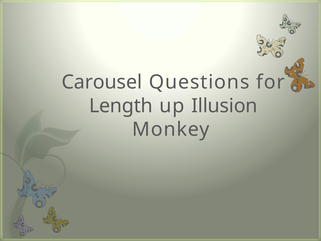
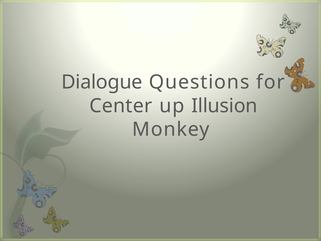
Carousel: Carousel -> Dialogue (102, 82)
Length: Length -> Center (121, 106)
